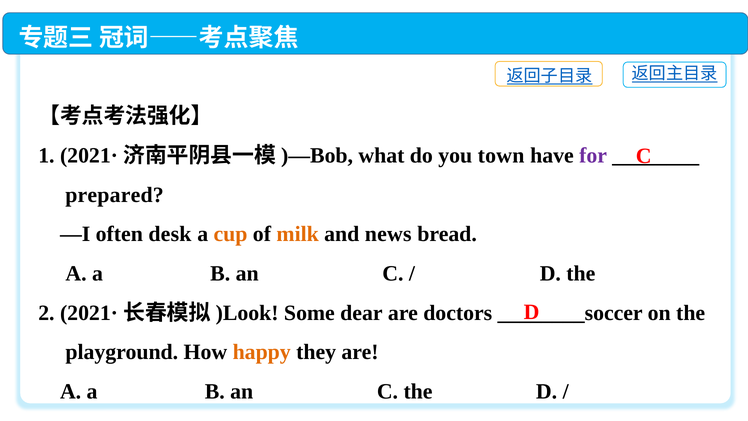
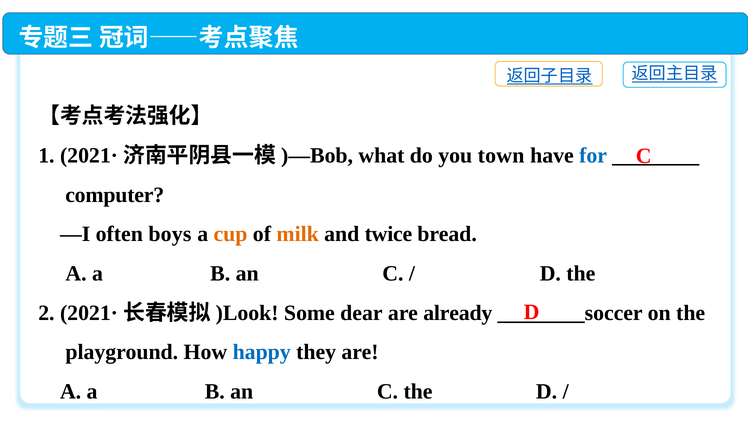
for colour: purple -> blue (593, 155)
prepared: prepared -> computer (115, 195)
desk: desk -> boys (170, 234)
news: news -> twice (388, 234)
doctors: doctors -> already (458, 313)
happy colour: orange -> blue (262, 352)
